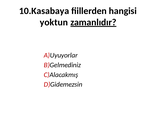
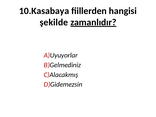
yoktun: yoktun -> şekilde (54, 22)
